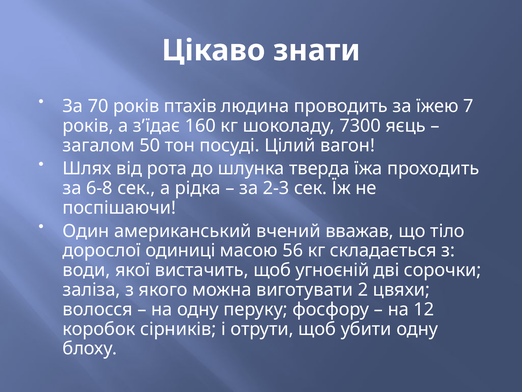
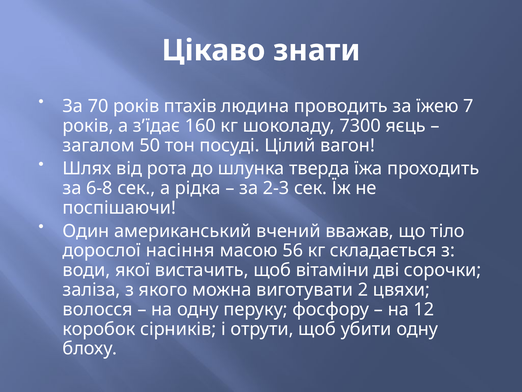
одиниці: одиниці -> насіння (180, 250)
угноєній: угноєній -> вітаміни (332, 270)
